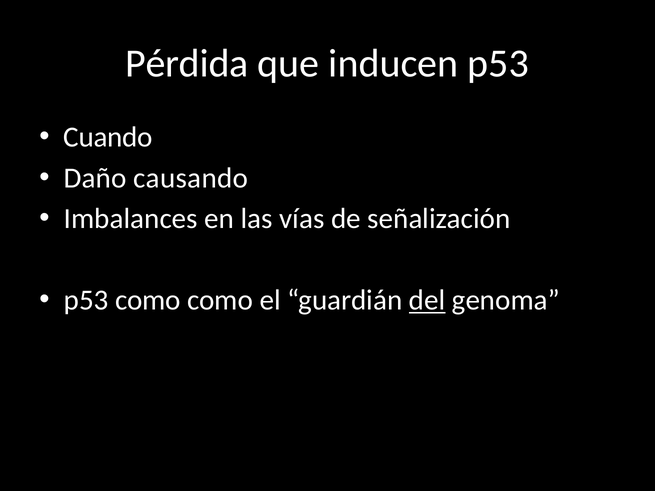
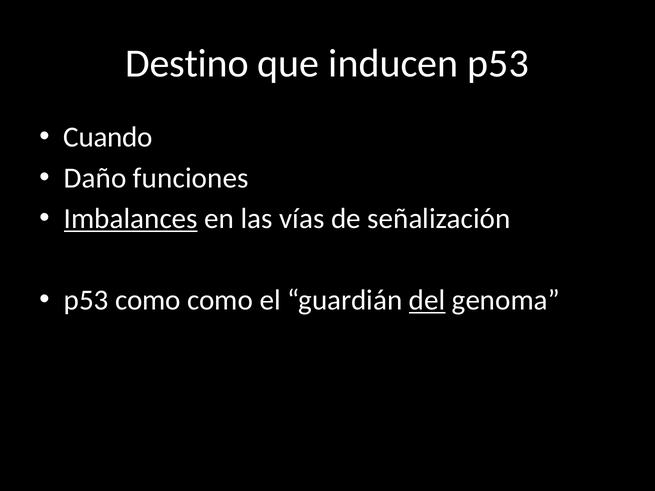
Pérdida: Pérdida -> Destino (187, 63)
causando: causando -> funciones (191, 178)
Imbalances underline: none -> present (131, 219)
